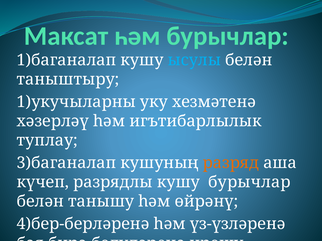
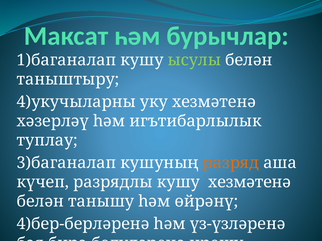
ысулы colour: light blue -> light green (194, 60)
1)укучыларны: 1)укучыларны -> 4)укучыларны (76, 102)
кушу бурычлар: бурычлар -> хезмәтенә (250, 183)
